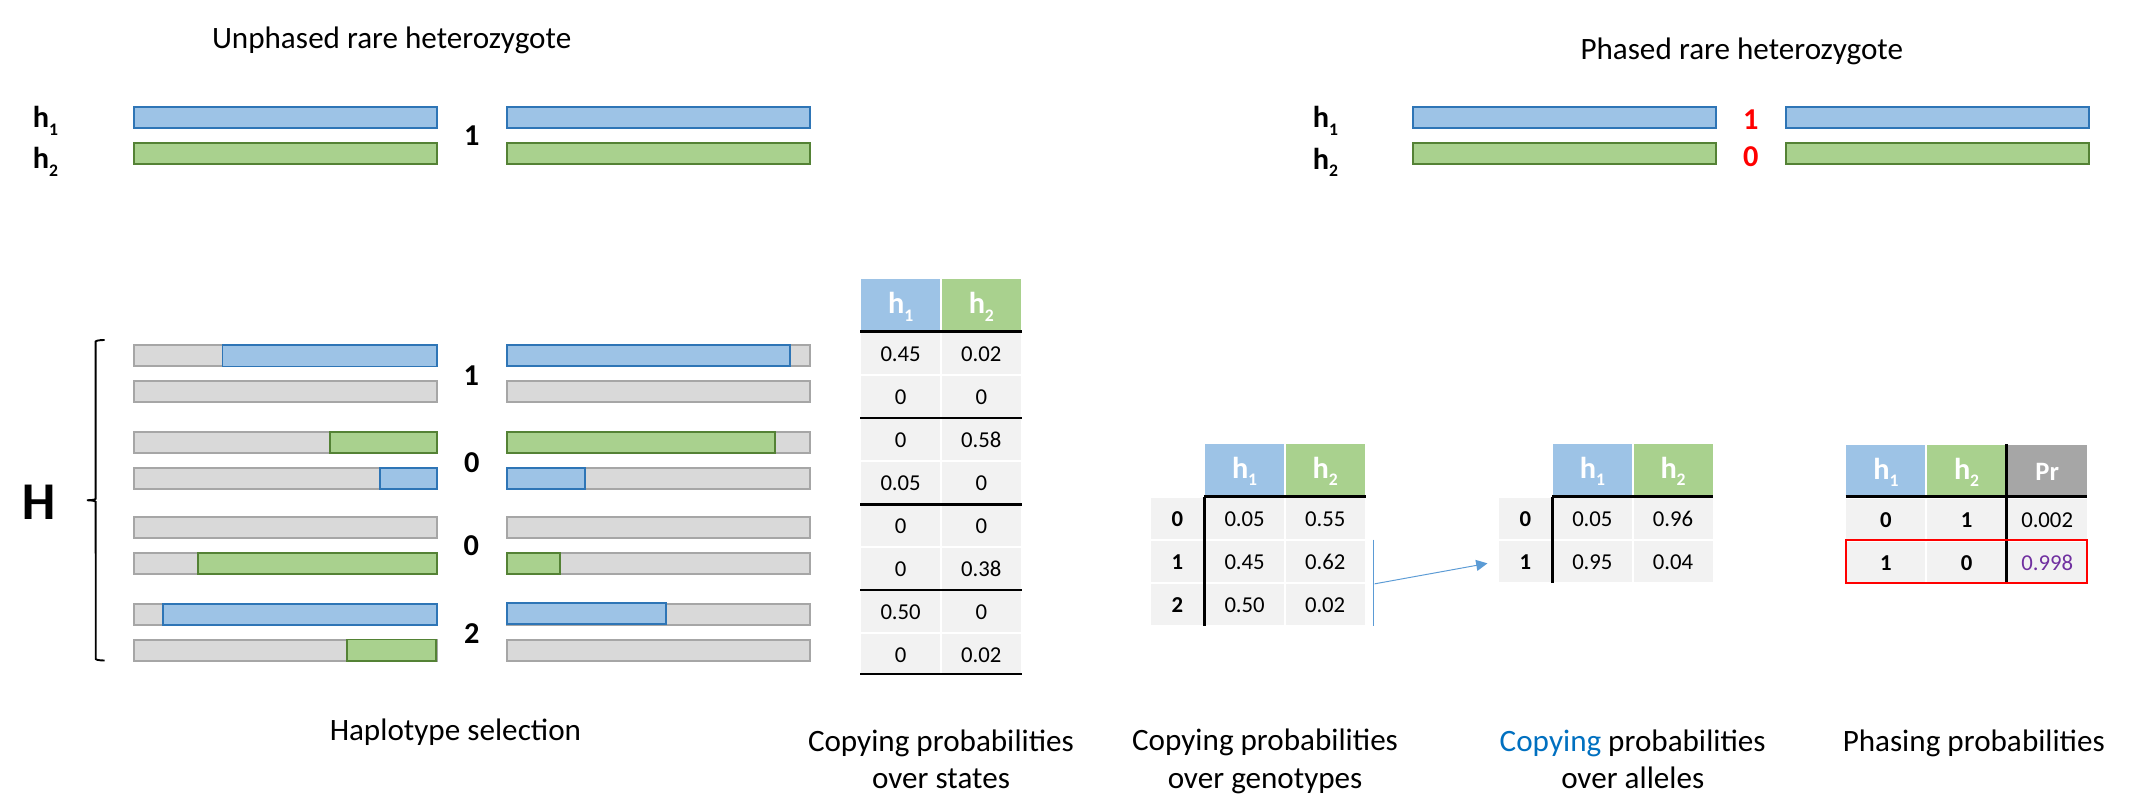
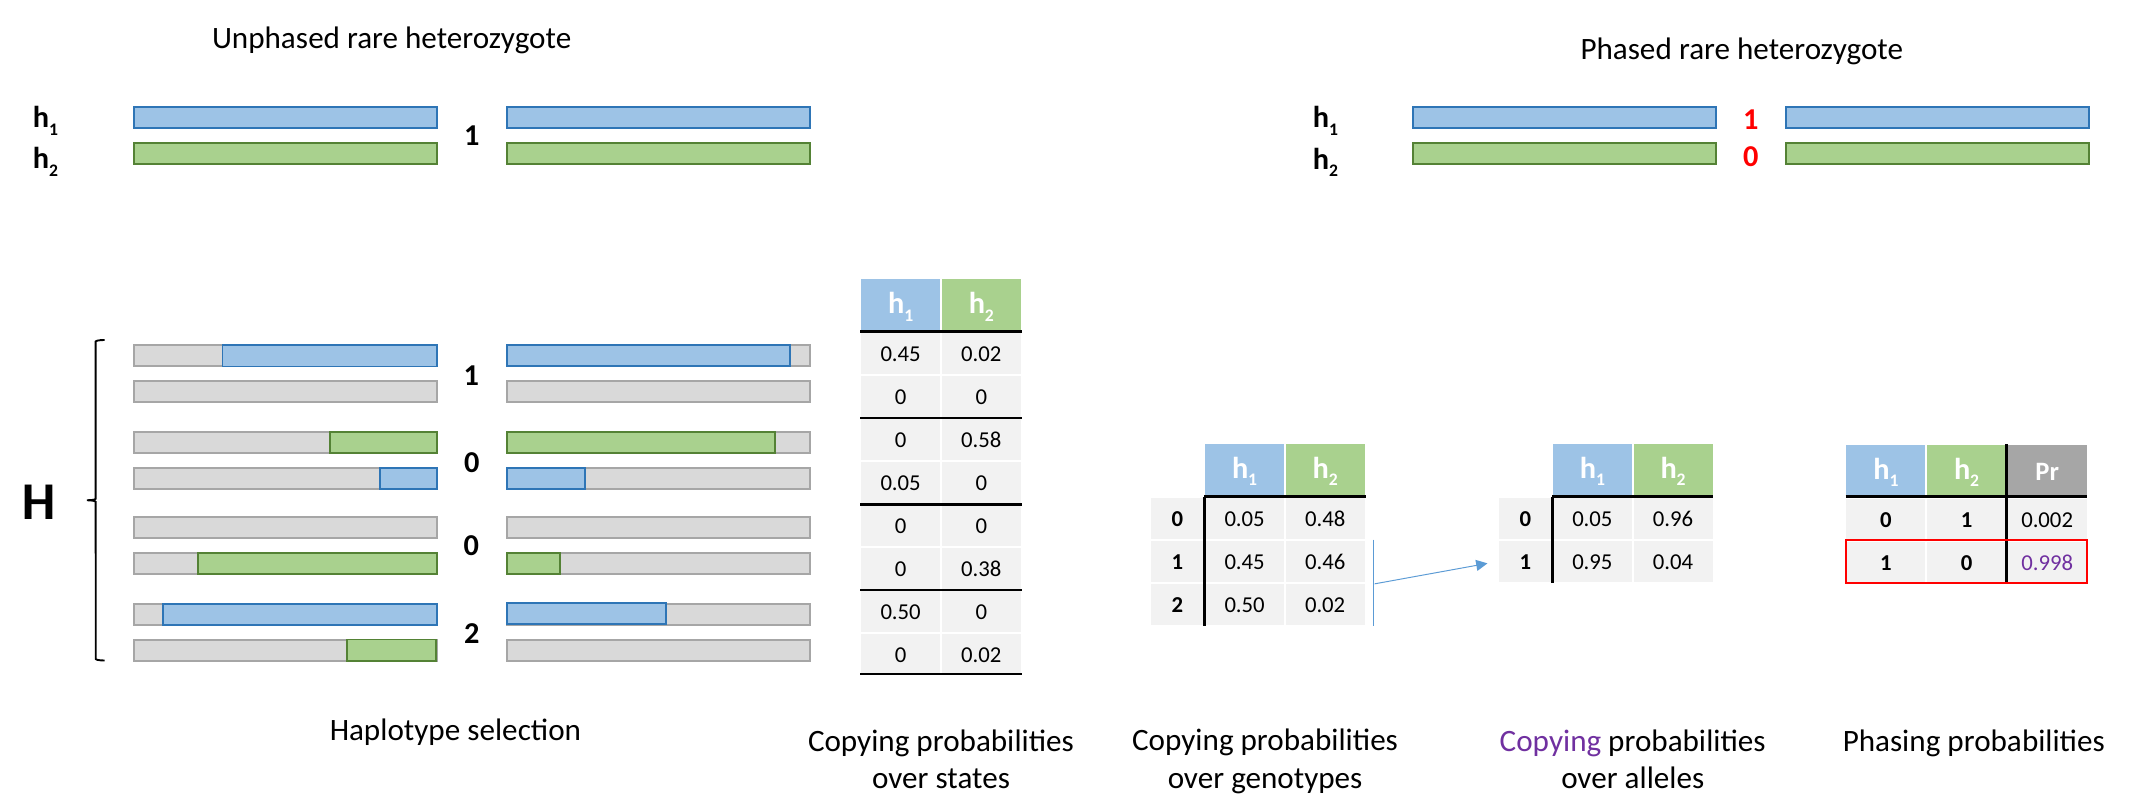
0.55: 0.55 -> 0.48 (1325, 519)
0.62: 0.62 -> 0.46 (1325, 562)
Copying colour: blue -> purple (1550, 741)
